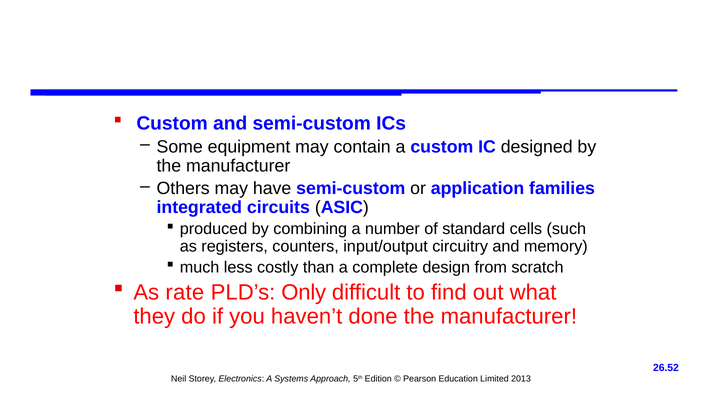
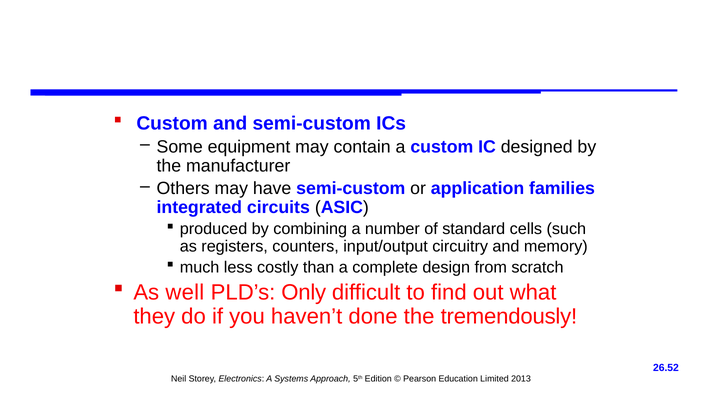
rate: rate -> well (185, 293)
done the manufacturer: manufacturer -> tremendously (509, 316)
